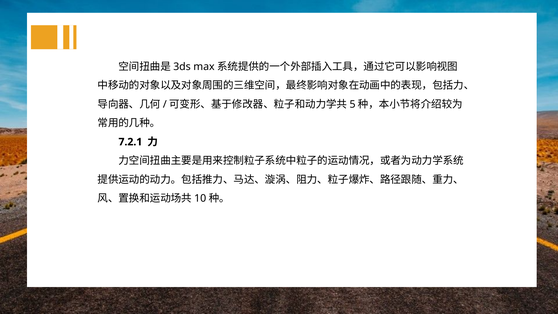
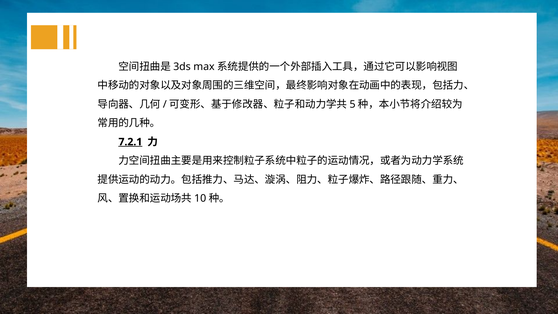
7.2.1 underline: none -> present (130, 142)
